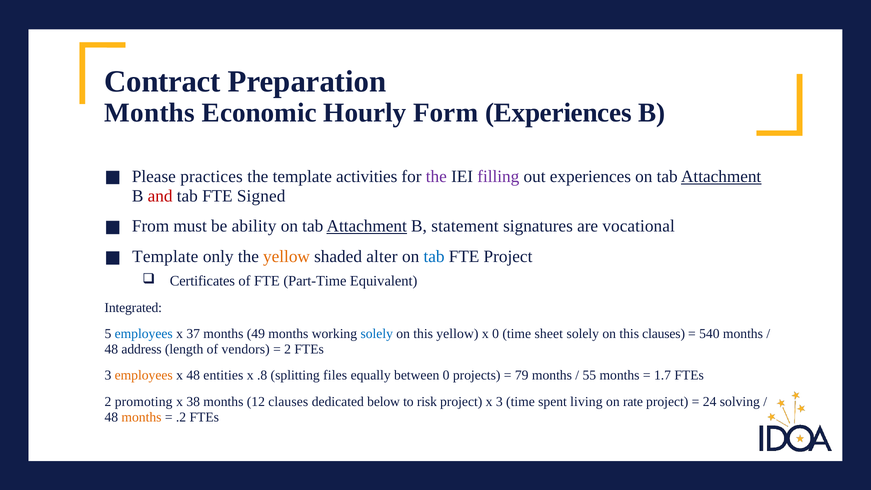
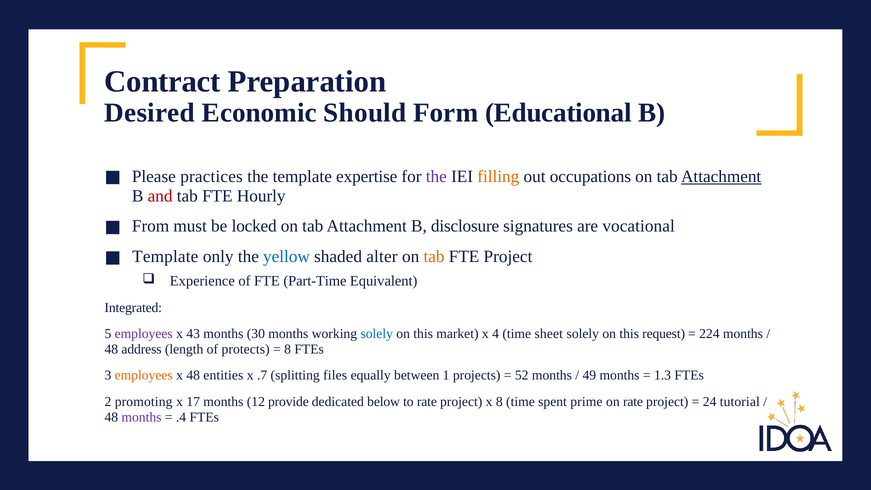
Months: Months -> Desired (150, 113)
Hourly: Hourly -> Should (365, 113)
Form Experiences: Experiences -> Educational (558, 113)
activities: activities -> expertise (367, 176)
filling colour: purple -> orange (498, 176)
out experiences: experiences -> occupations (590, 176)
Signed: Signed -> Hourly (261, 196)
ability: ability -> locked (254, 226)
Attachment underline: present -> none (367, 226)
statement: statement -> disclosure (465, 226)
yellow colour: orange -> blue (287, 257)
tab colour: blue -> orange (434, 257)
Certificates: Certificates -> Experience (202, 281)
employees colour: blue -> purple (144, 334)
37: 37 -> 43 (193, 334)
49: 49 -> 30 (256, 334)
this yellow: yellow -> market (457, 334)
x 0: 0 -> 4 (496, 334)
this clauses: clauses -> request (664, 334)
540: 540 -> 224 (709, 334)
vendors: vendors -> protects (246, 349)
2: 2 -> 8 (288, 349)
.8: .8 -> .7 (262, 375)
between 0: 0 -> 1 (446, 375)
79: 79 -> 52 (522, 375)
55: 55 -> 49 (589, 375)
1.7: 1.7 -> 1.3 (663, 375)
38: 38 -> 17 (193, 402)
12 clauses: clauses -> provide (288, 402)
to risk: risk -> rate (427, 402)
x 3: 3 -> 8 (499, 402)
living: living -> prime (586, 402)
solving: solving -> tutorial (740, 402)
months colour: orange -> purple (141, 417)
.2: .2 -> .4 (181, 417)
